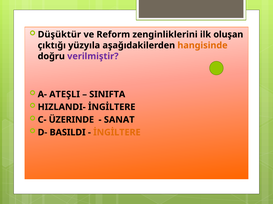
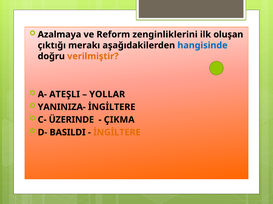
Düşüktür: Düşüktür -> Azalmaya (59, 35)
yüzyıla: yüzyıla -> merakı (84, 46)
hangisinde colour: orange -> blue (202, 46)
verilmiştir colour: purple -> orange (93, 56)
SINIFTA: SINIFTA -> YOLLAR (107, 95)
HIZLANDI-: HIZLANDI- -> YANINIZA- (62, 107)
SANAT: SANAT -> ÇIKMA (119, 120)
